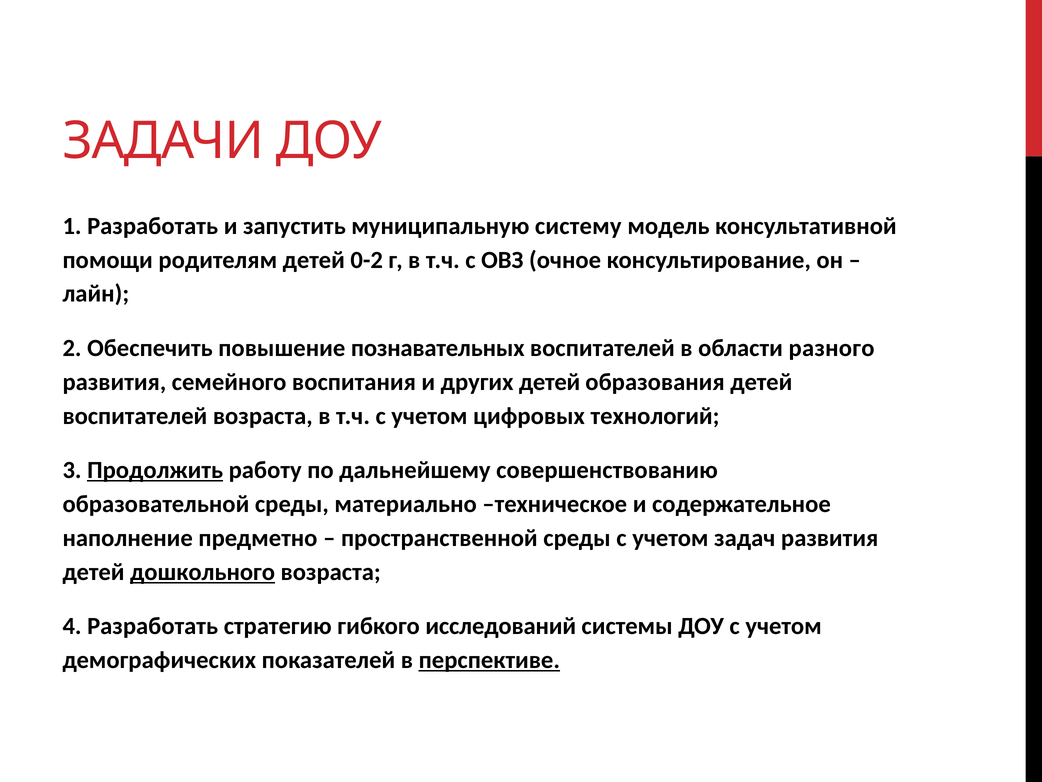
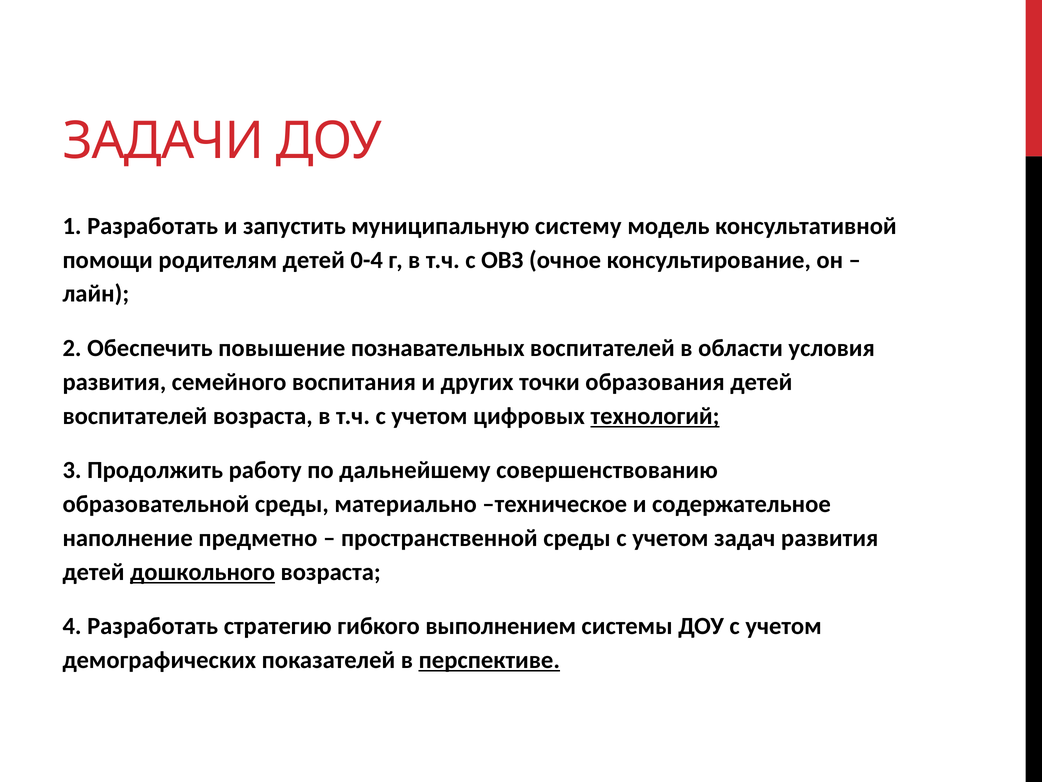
0-2: 0-2 -> 0-4 (367, 260)
разного: разного -> условия (832, 348)
других детей: детей -> точки (549, 382)
технологий underline: none -> present (655, 416)
Продолжить underline: present -> none (155, 470)
исследований: исследований -> выполнением (501, 626)
